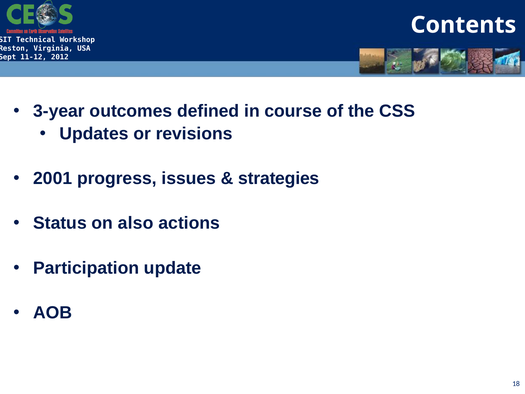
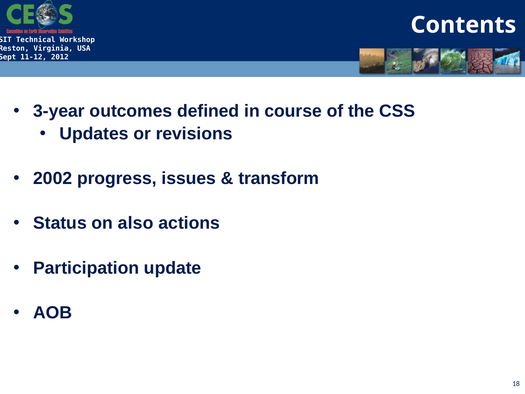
2001: 2001 -> 2002 (53, 178)
strategies: strategies -> transform (279, 178)
